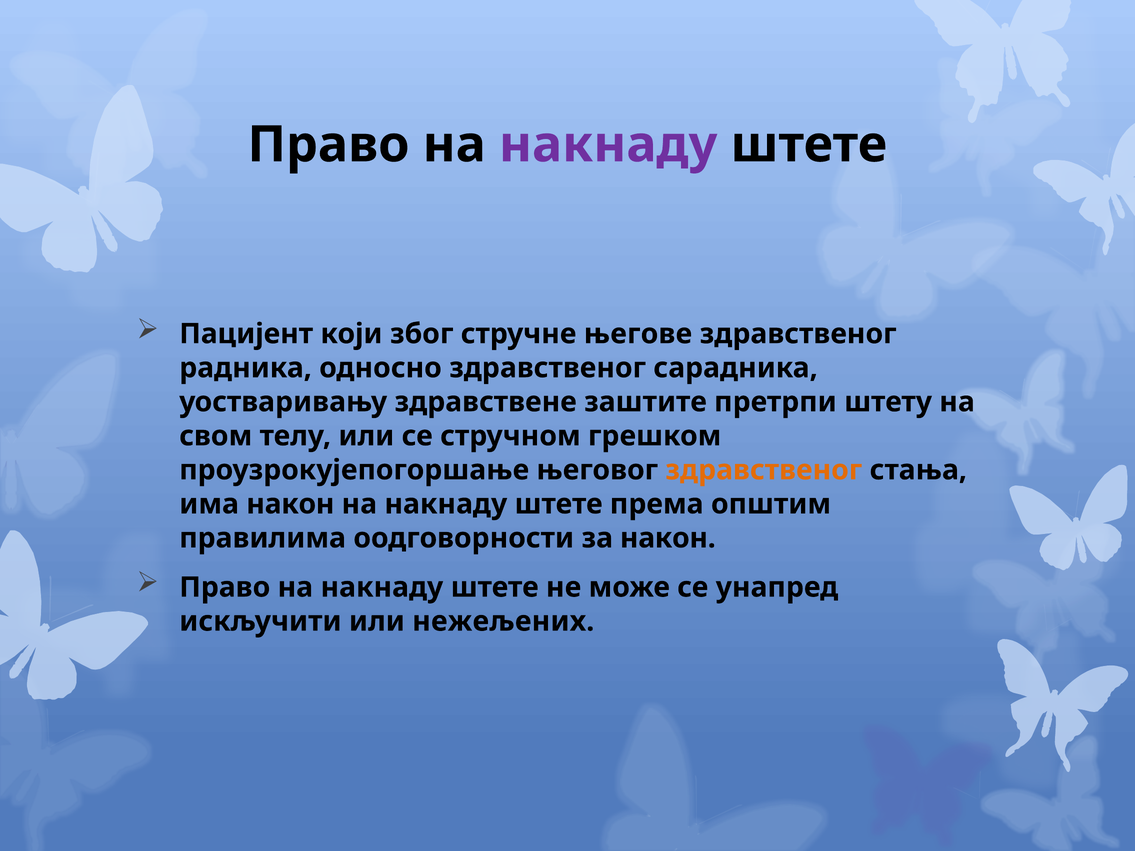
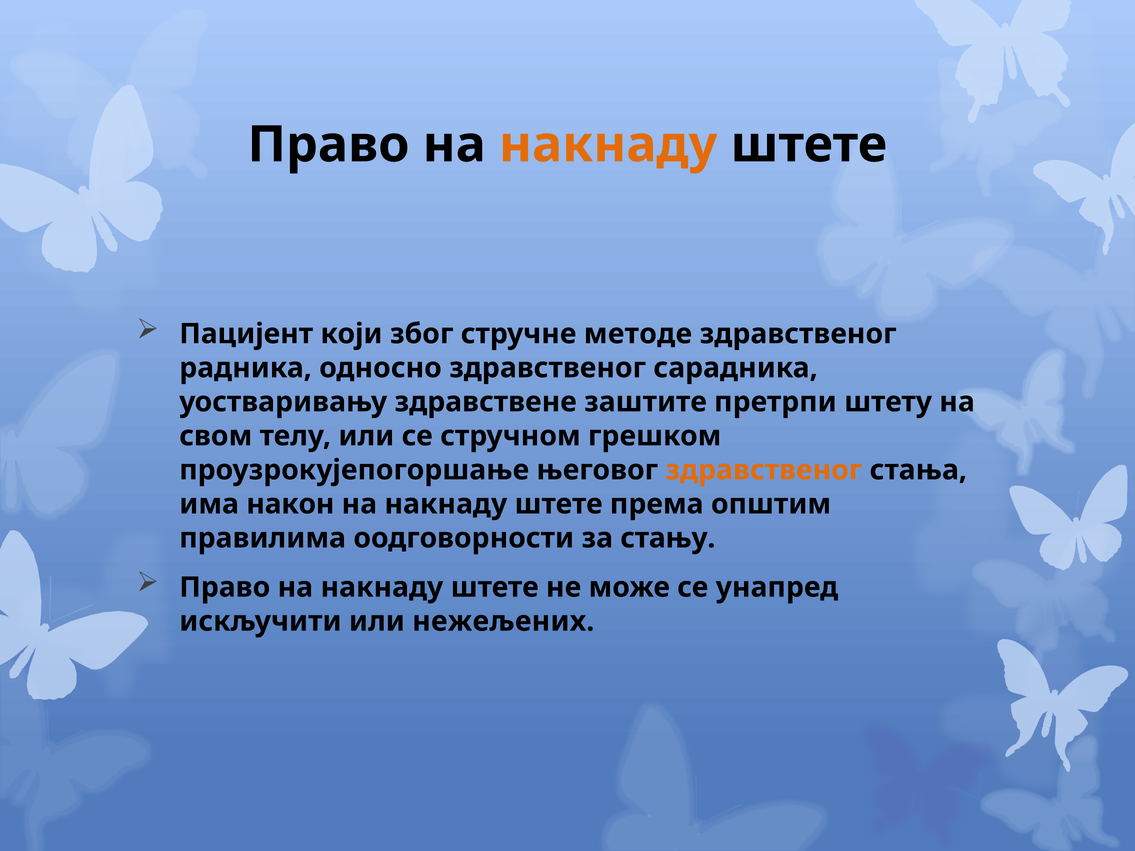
накнаду colour: purple -> orange (608, 145)
његове: његове -> методе (638, 334)
за након: након -> стању (668, 538)
